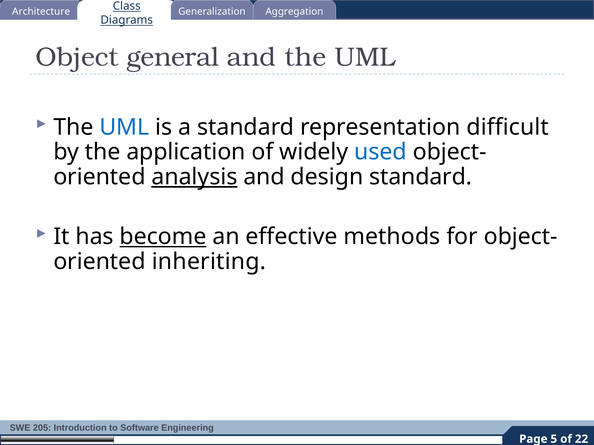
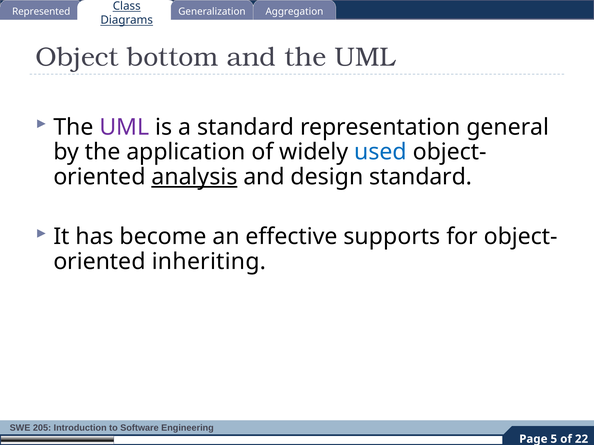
Architecture: Architecture -> Represented (41, 12)
general: general -> bottom (173, 57)
UML colour: blue -> purple (124, 127)
difficult: difficult -> general (508, 127)
become underline: present -> none (163, 237)
methods: methods -> supports (392, 237)
